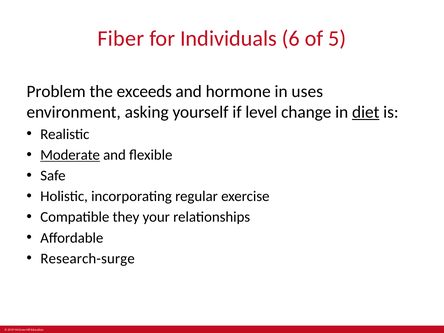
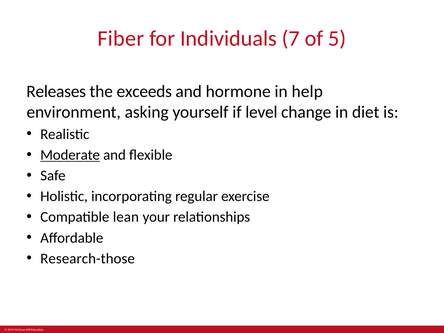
6: 6 -> 7 (291, 39)
Problem: Problem -> Releases (56, 91)
uses: uses -> help (307, 91)
diet underline: present -> none (366, 112)
they: they -> lean (126, 217)
Research-surge: Research-surge -> Research-those (88, 259)
